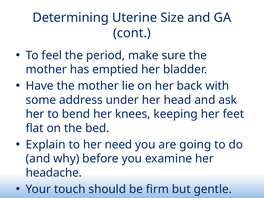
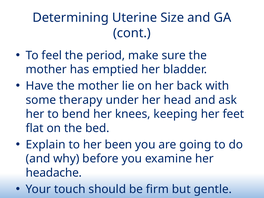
address: address -> therapy (81, 100)
need: need -> been (118, 145)
